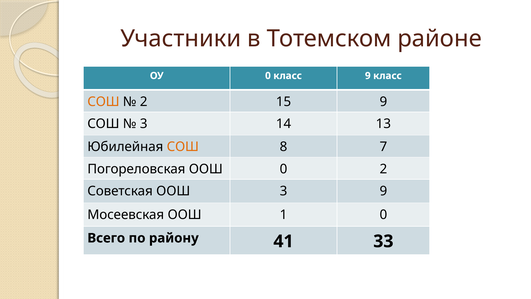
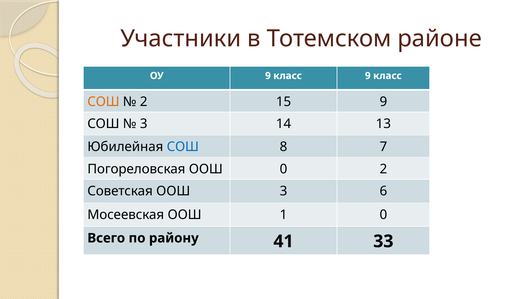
ОУ 0: 0 -> 9 (268, 76)
СОШ colour: orange -> blue (183, 147)
3 9: 9 -> 6 (383, 191)
